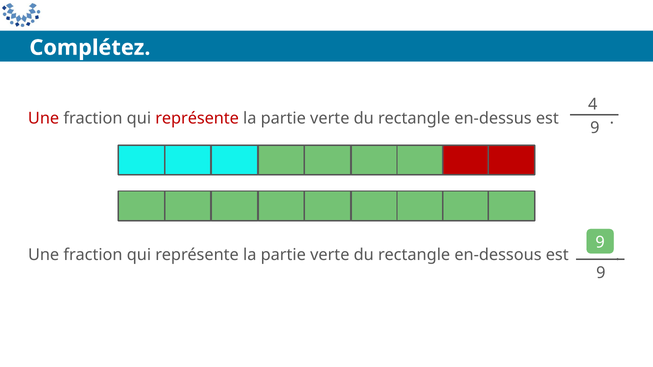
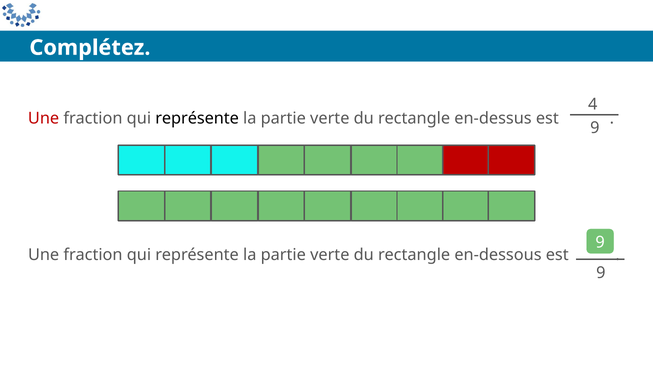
représente colour: red -> black (197, 118)
